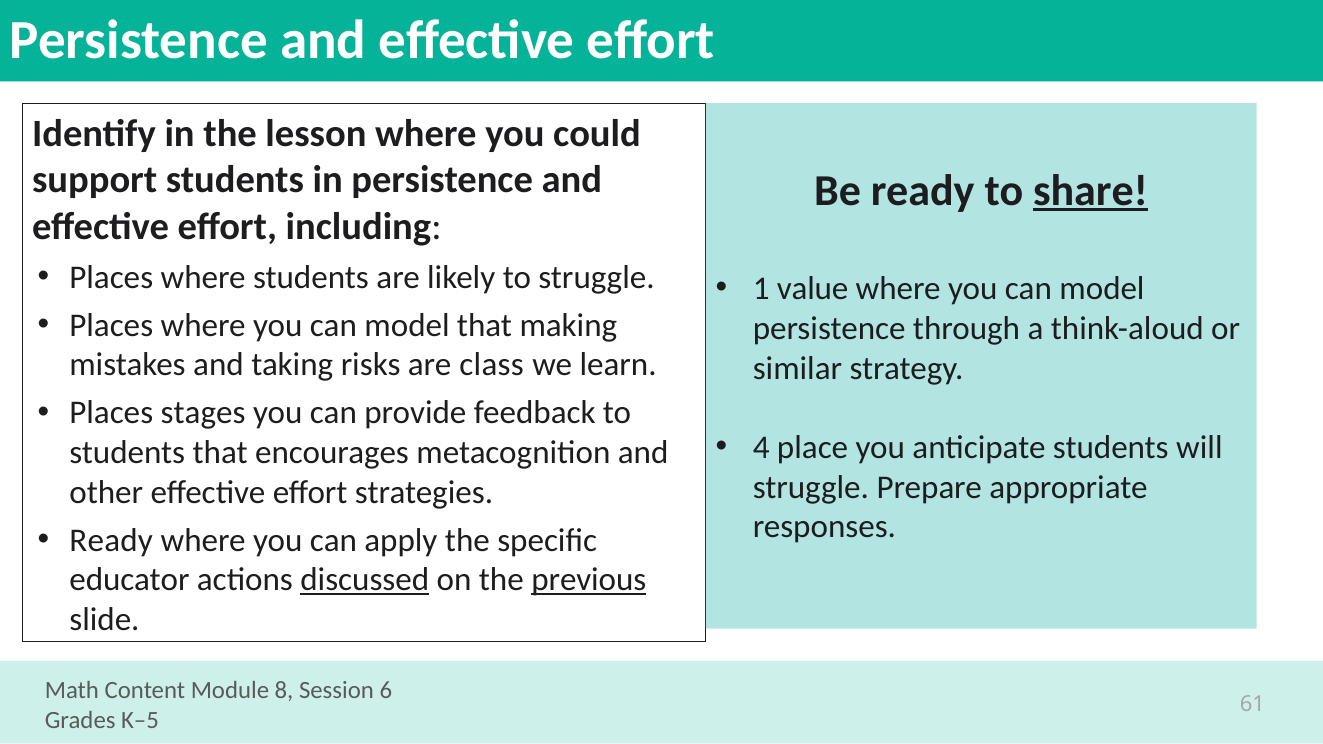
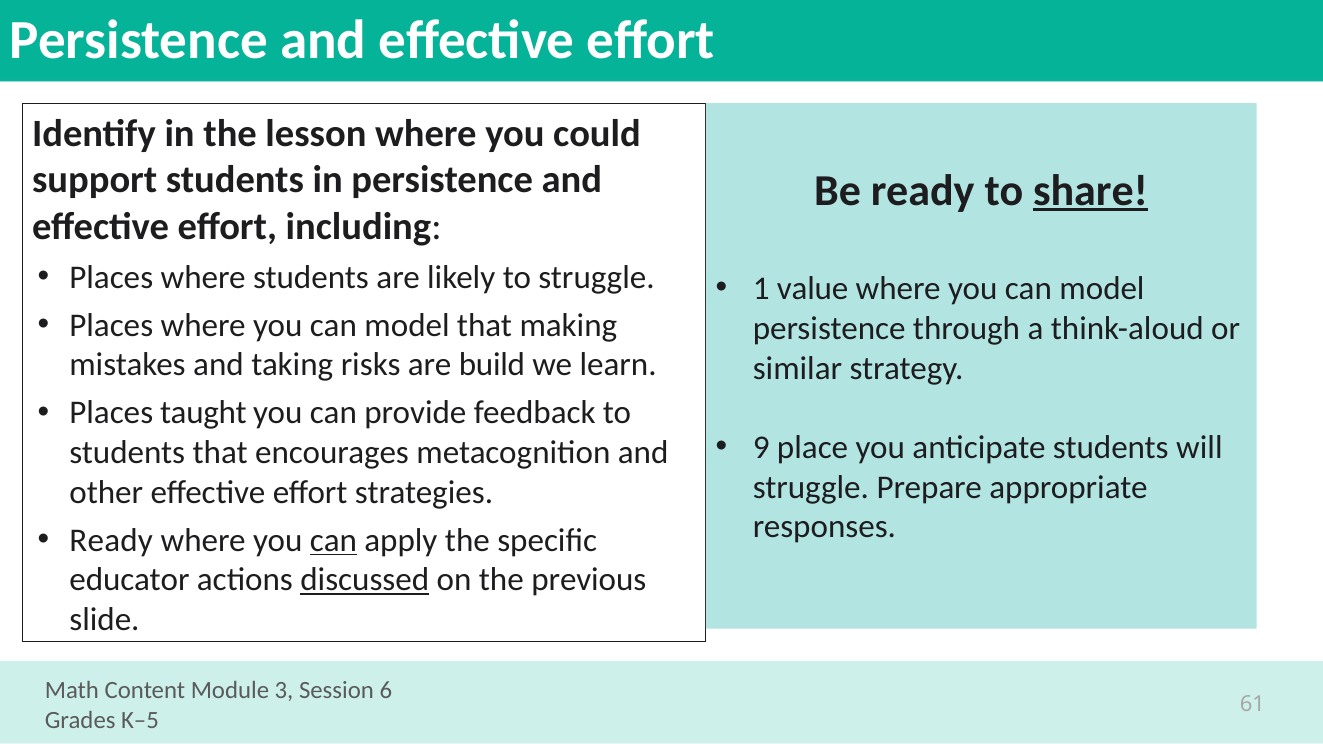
class: class -> build (492, 365)
stages: stages -> taught (203, 413)
4: 4 -> 9 (761, 448)
can underline: none -> present (333, 540)
previous underline: present -> none (589, 580)
8: 8 -> 3 (284, 690)
